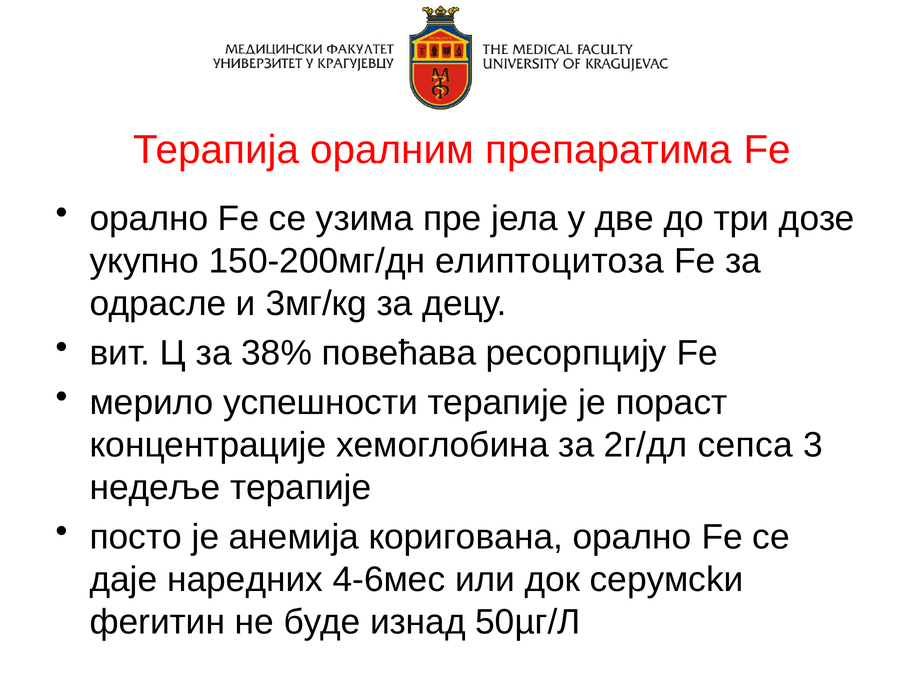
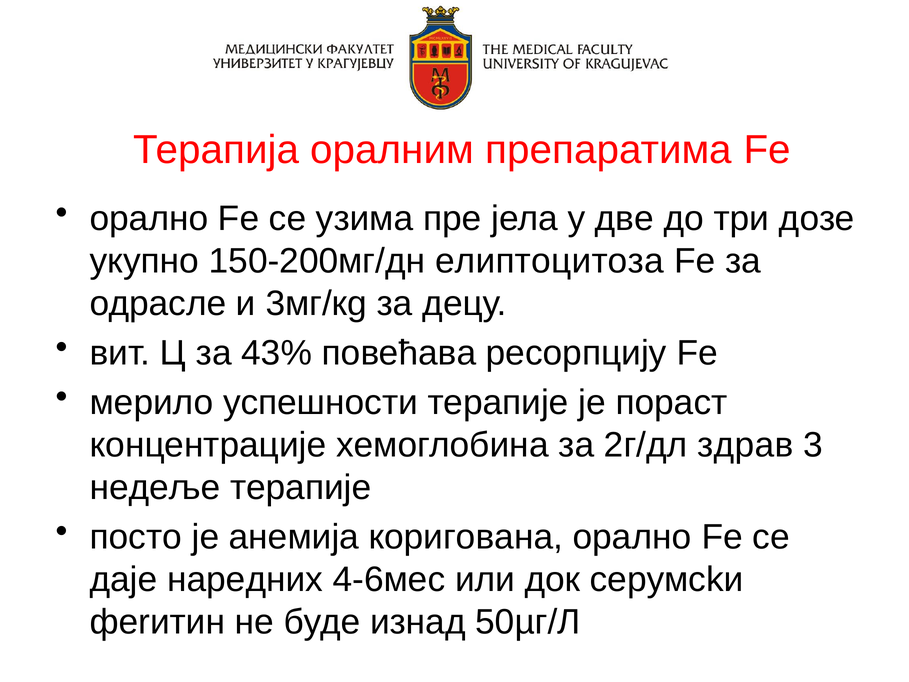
38%: 38% -> 43% (277, 353)
сепса: сепса -> здрав (745, 445)
